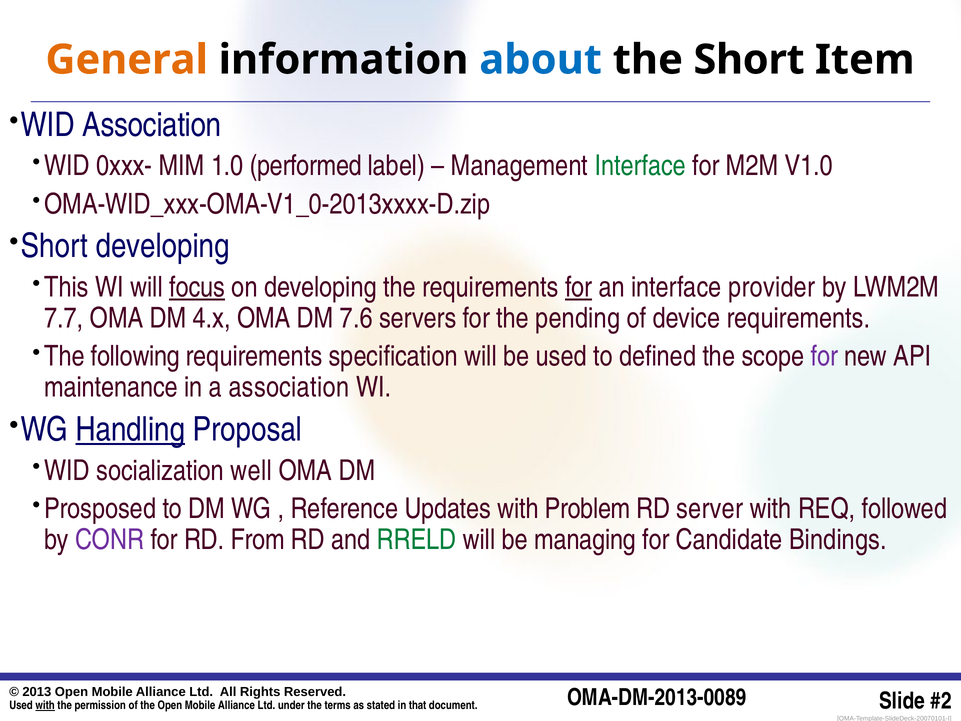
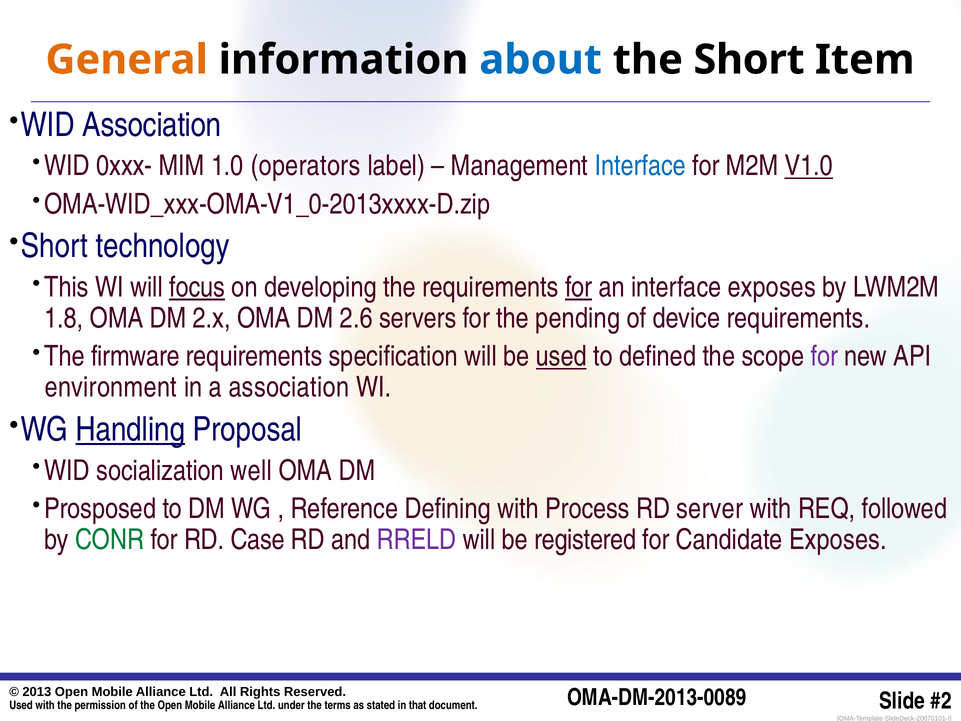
performed: performed -> operators (305, 166)
Interface colour: green -> blue (640, 166)
V1.0 underline: none -> present (809, 166)
Short developing: developing -> technology (163, 246)
interface provider: provider -> exposes (772, 287)
7.7: 7.7 -> 1.8 (64, 318)
4.x: 4.x -> 2.x (212, 318)
7.6: 7.6 -> 2.6 (356, 318)
following: following -> firmware (135, 356)
used underline: none -> present (561, 356)
maintenance: maintenance -> environment (111, 387)
Updates: Updates -> Defining (448, 509)
Problem: Problem -> Process (587, 509)
CONR colour: purple -> green (110, 540)
From: From -> Case (258, 540)
RRELD colour: green -> purple (417, 540)
managing: managing -> registered (585, 540)
Candidate Bindings: Bindings -> Exposes (838, 540)
with underline: present -> none (45, 705)
